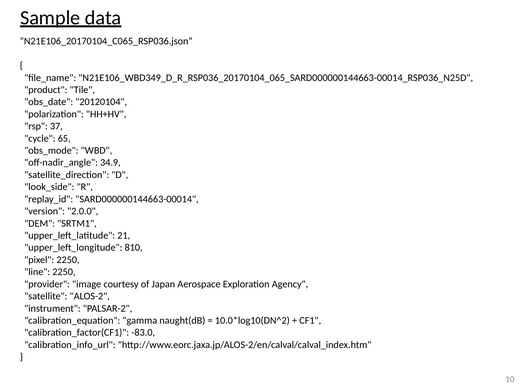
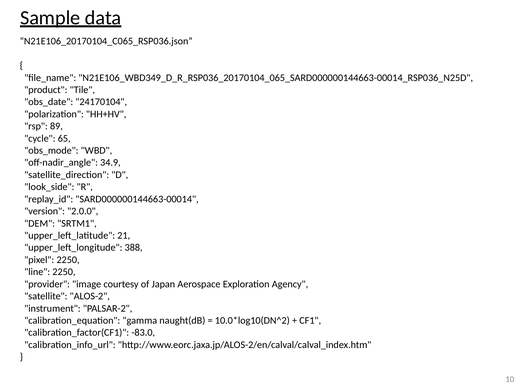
20120104: 20120104 -> 24170104 (101, 102)
37: 37 -> 89 (56, 126)
810: 810 -> 388 (134, 248)
